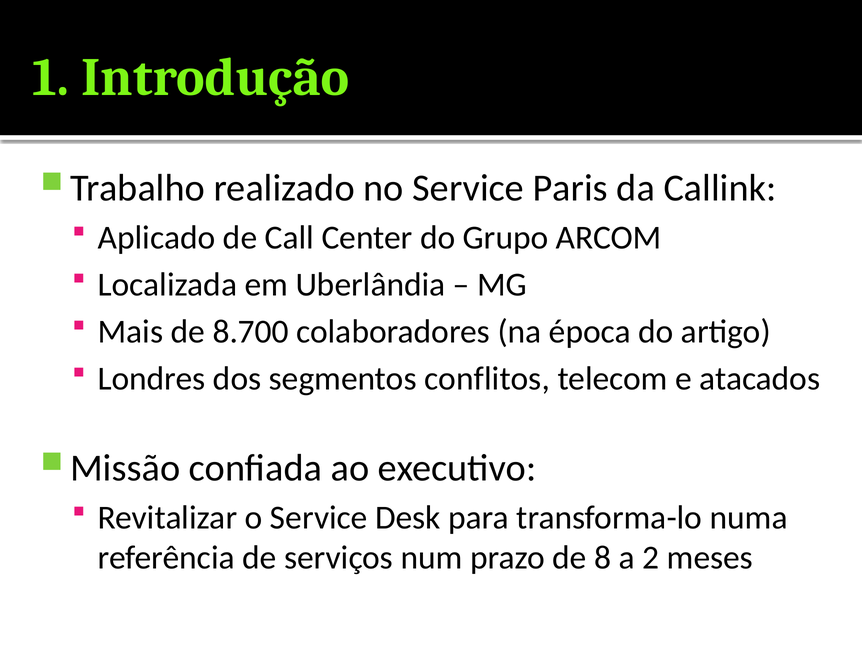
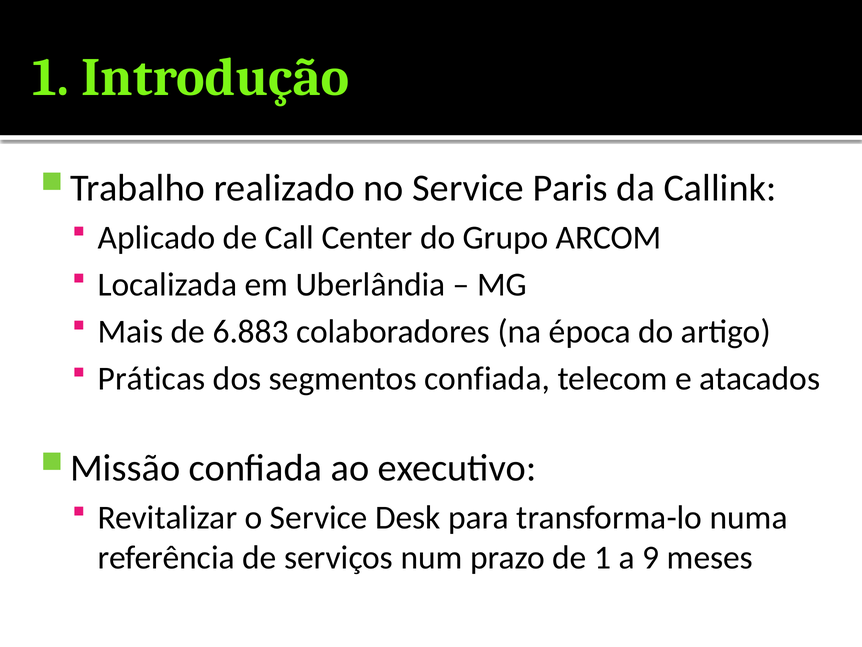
8.700: 8.700 -> 6.883 (251, 331)
Londres: Londres -> Práticas (152, 378)
segmentos conflitos: conflitos -> confiada (487, 378)
de 8: 8 -> 1 (603, 557)
2: 2 -> 9 (651, 557)
